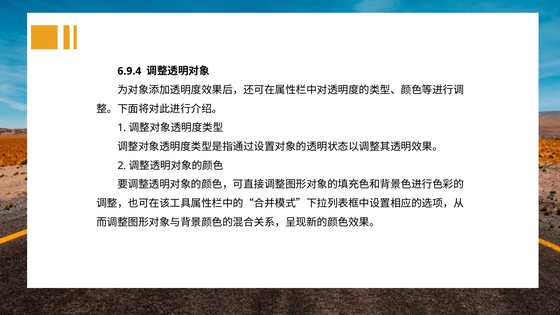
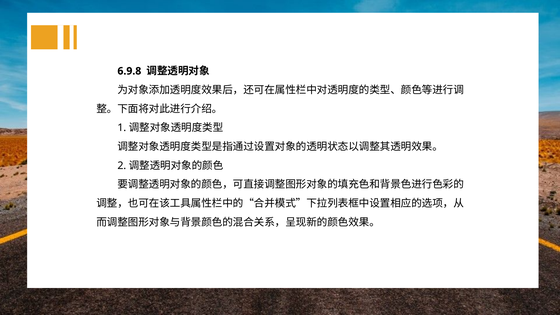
6.9.4: 6.9.4 -> 6.9.8 (129, 71)
